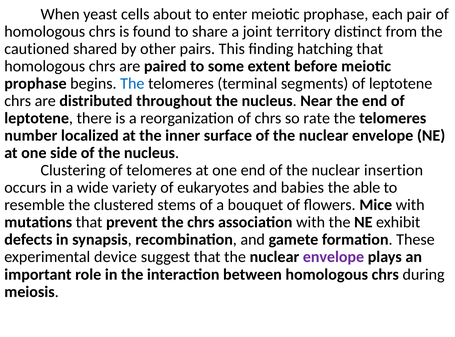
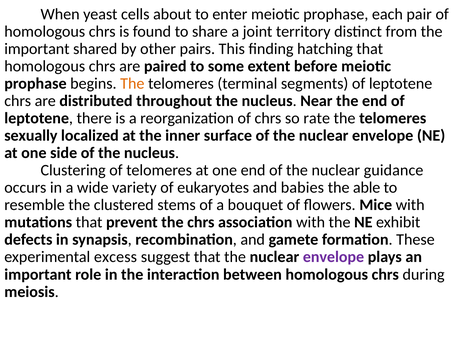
cautioned: cautioned -> important (37, 49)
The colour: blue -> orange (132, 83)
number: number -> sexually (31, 136)
insertion: insertion -> guidance (394, 170)
device: device -> excess (115, 257)
